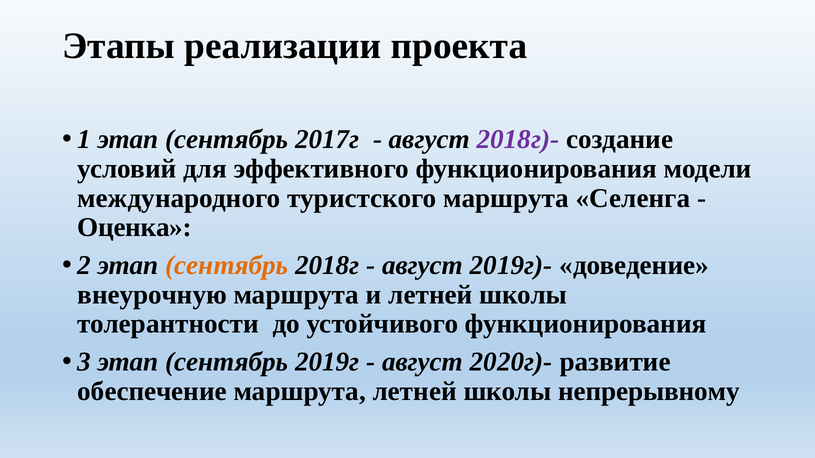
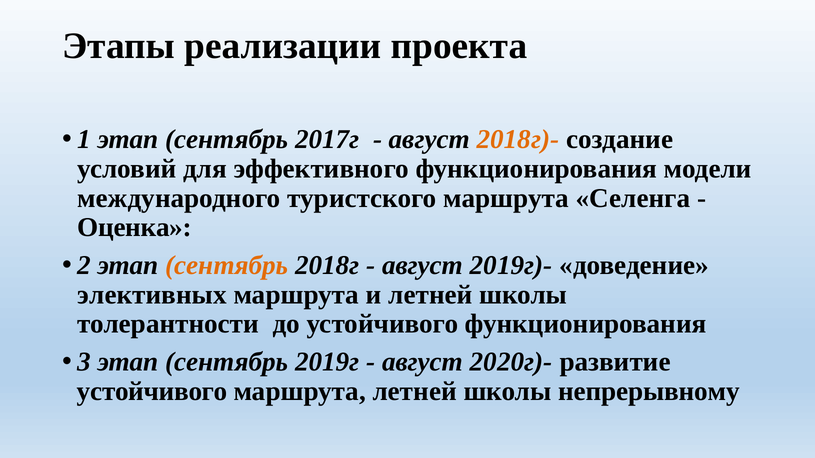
2018г)- colour: purple -> orange (518, 140)
внеурочную: внеурочную -> элективных (152, 295)
обеспечение: обеспечение -> устойчивого (152, 391)
